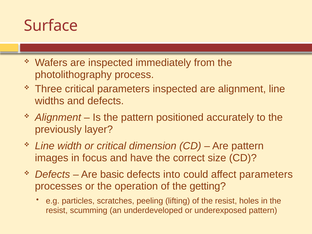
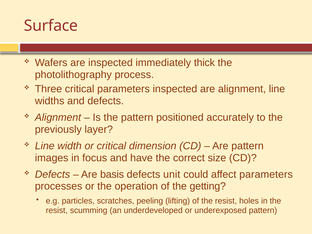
from: from -> thick (204, 63)
basic: basic -> basis (112, 174)
into: into -> unit (172, 174)
